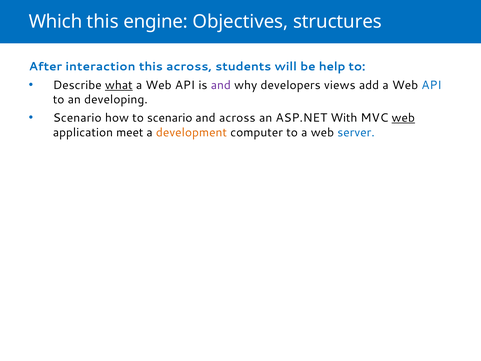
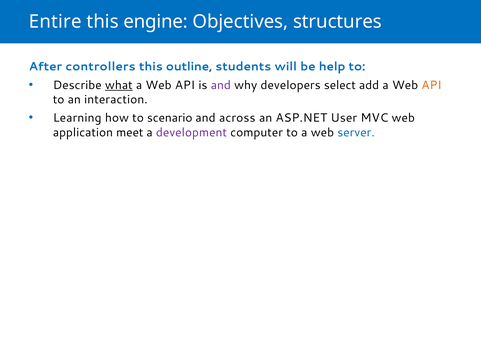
Which: Which -> Entire (55, 22)
interaction: interaction -> controllers (100, 67)
this across: across -> outline (189, 67)
views: views -> select (340, 85)
API colour: blue -> orange (432, 85)
developing: developing -> interaction (116, 99)
Scenario: Scenario -> Learning (77, 118)
With: With -> User (344, 118)
web underline: present -> none (403, 118)
development colour: orange -> purple (191, 132)
